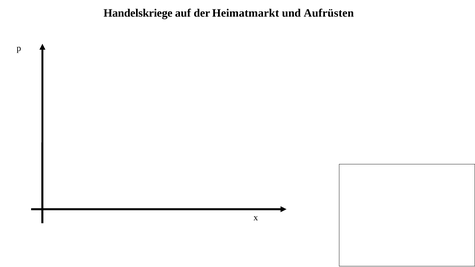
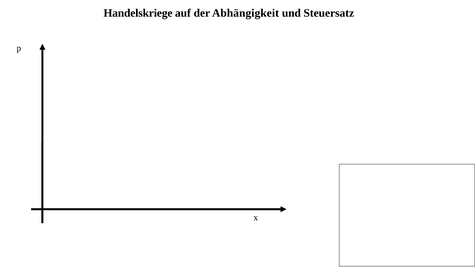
Heimatmarkt: Heimatmarkt -> Abhängigkeit (246, 13)
Aufrüsten: Aufrüsten -> Steuersatz (329, 13)
